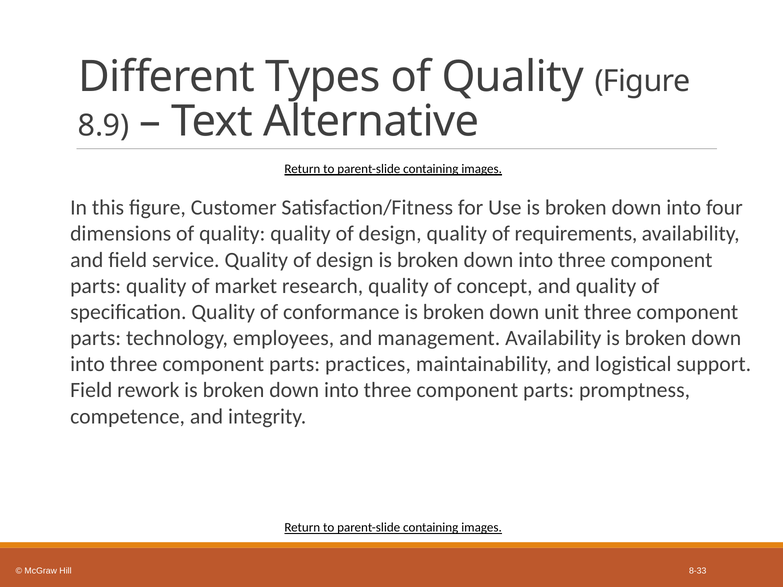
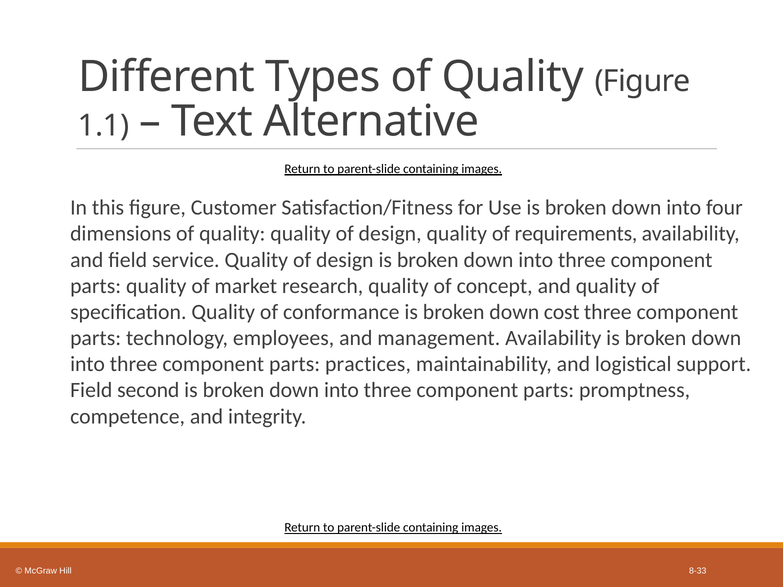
8.9: 8.9 -> 1.1 (104, 126)
unit: unit -> cost (562, 312)
rework: rework -> second (148, 390)
